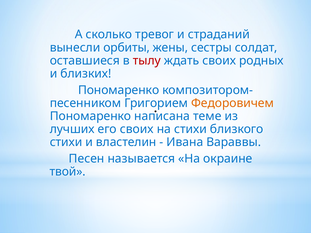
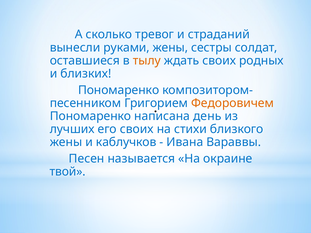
орбиты: орбиты -> руками (127, 48)
тылу colour: red -> orange (147, 61)
теме: теме -> день (207, 116)
стихи: стихи -> жены (66, 142)
властелин: властелин -> каблучков (126, 142)
